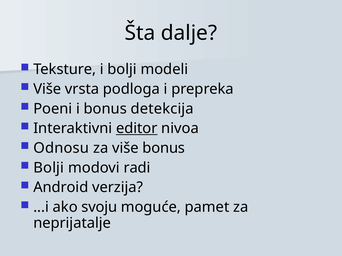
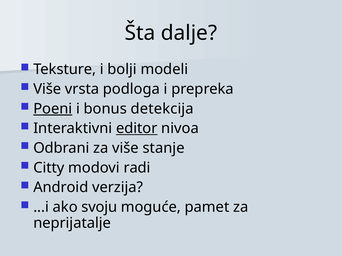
Poeni underline: none -> present (53, 109)
Odnosu: Odnosu -> Odbrani (61, 148)
više bonus: bonus -> stanje (164, 148)
Bolji: Bolji -> Citty (49, 168)
